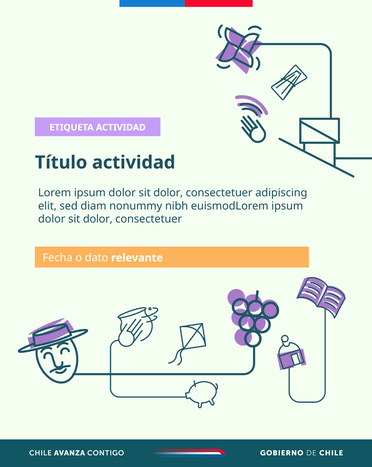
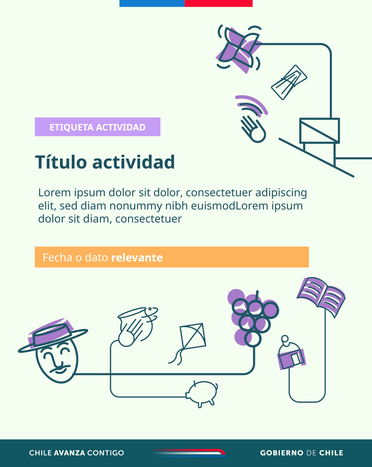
dolor: dolor -> diam (98, 219)
